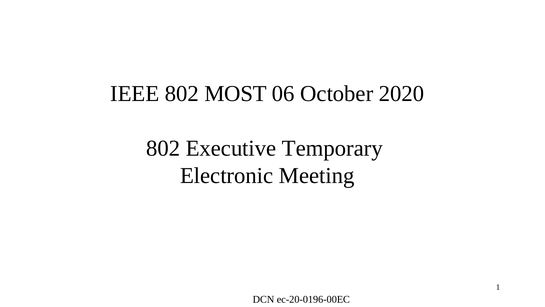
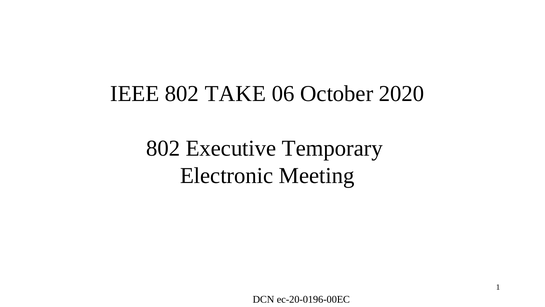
MOST: MOST -> TAKE (235, 94)
